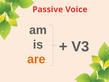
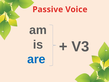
are colour: orange -> blue (36, 59)
